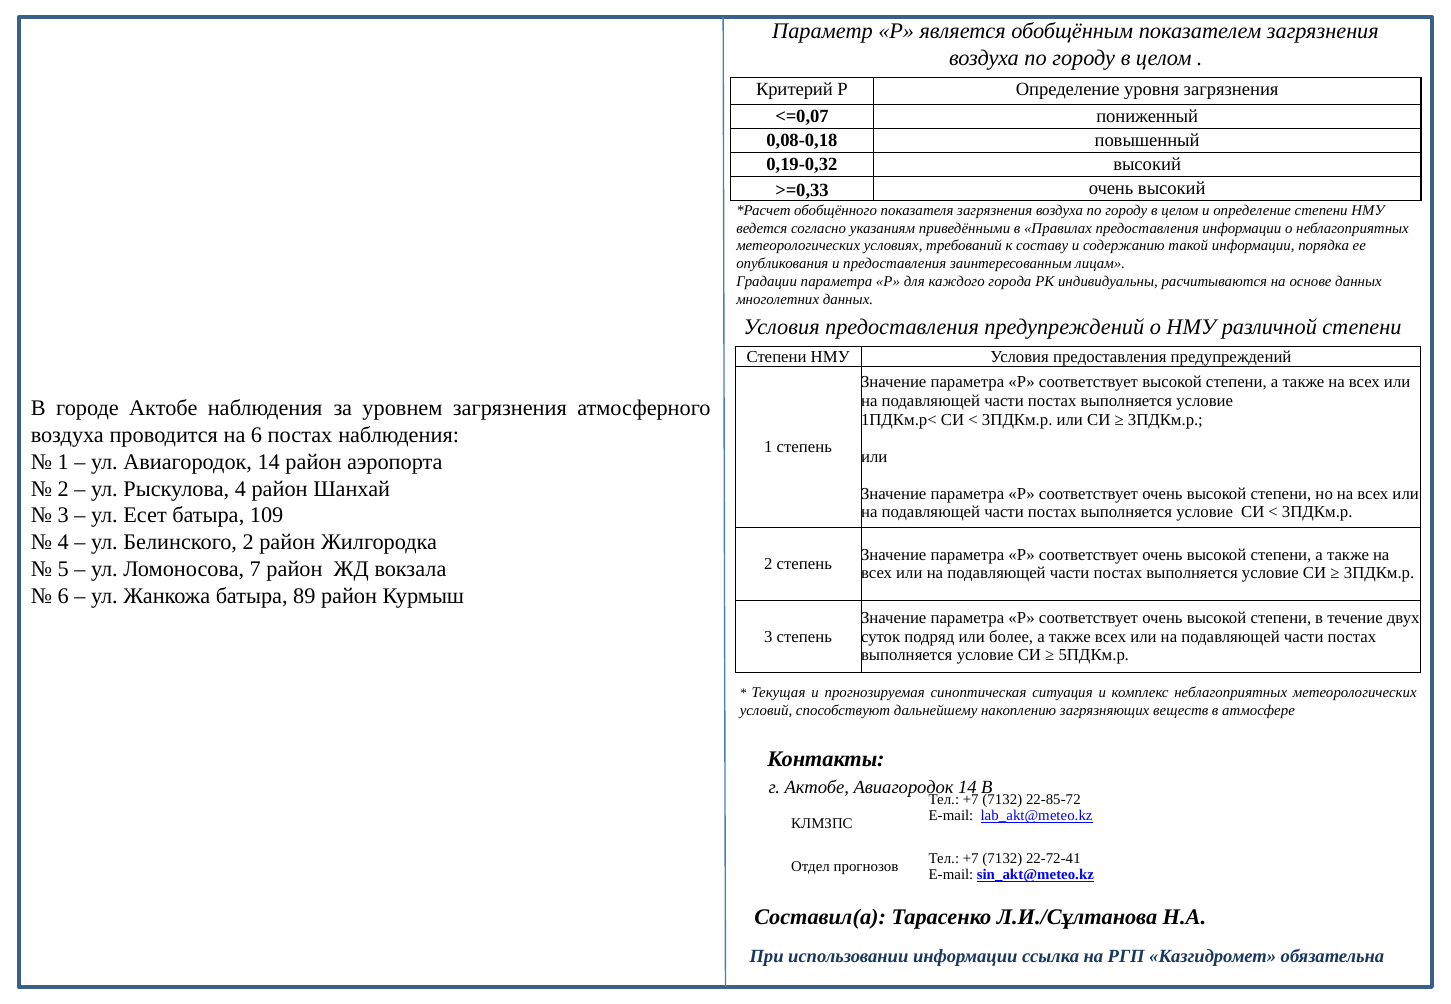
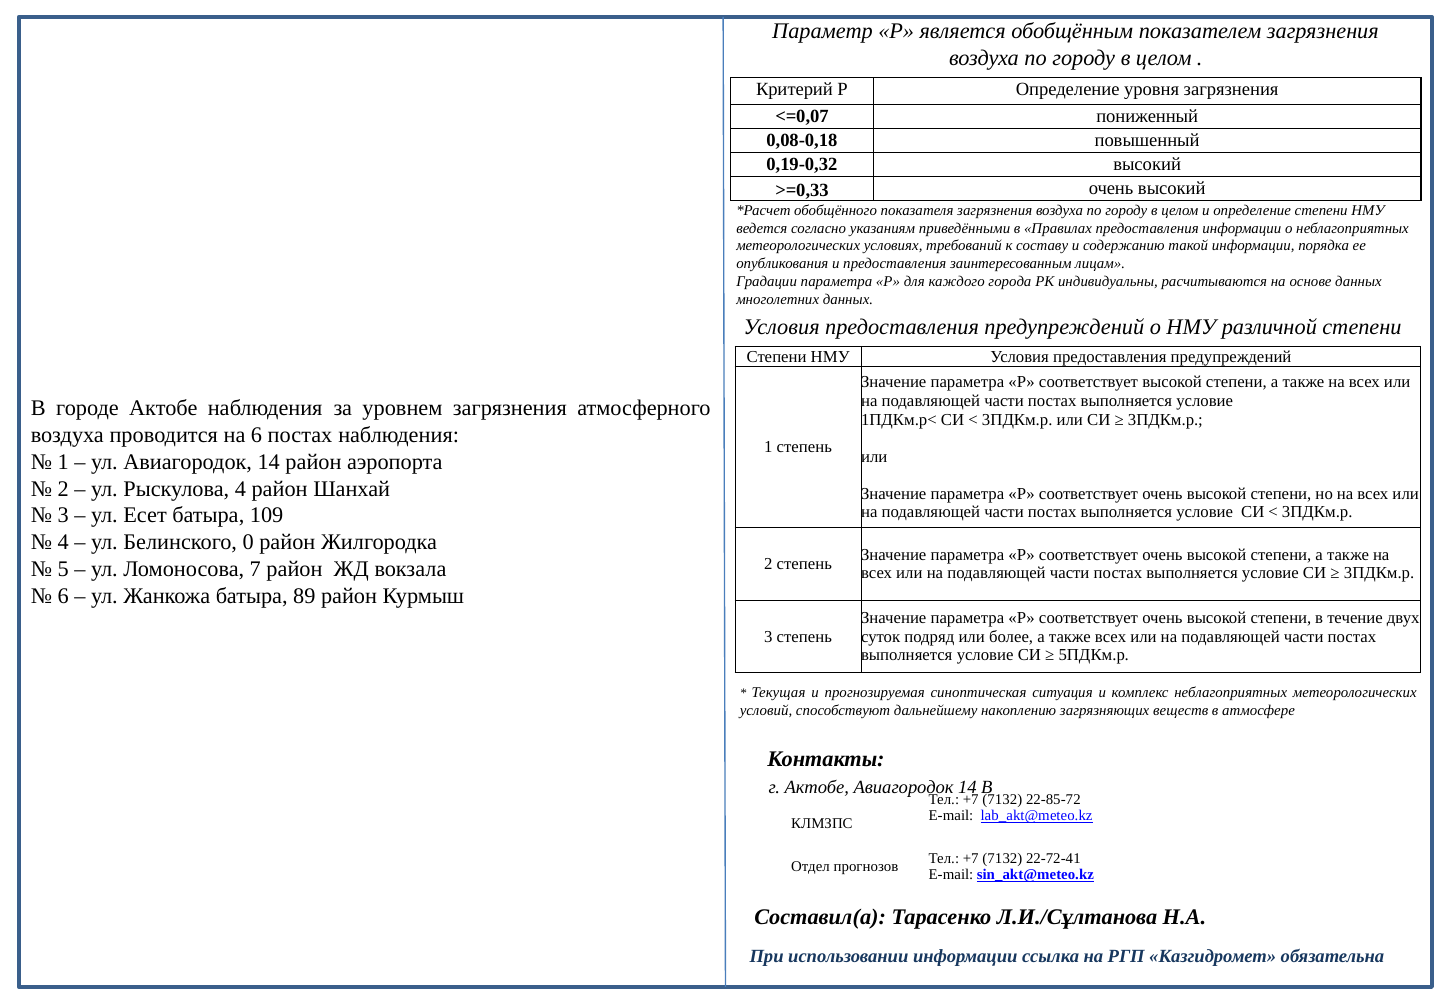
Белинского 2: 2 -> 0 (248, 543)
